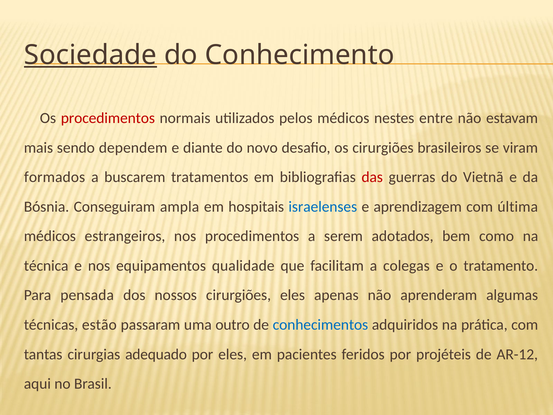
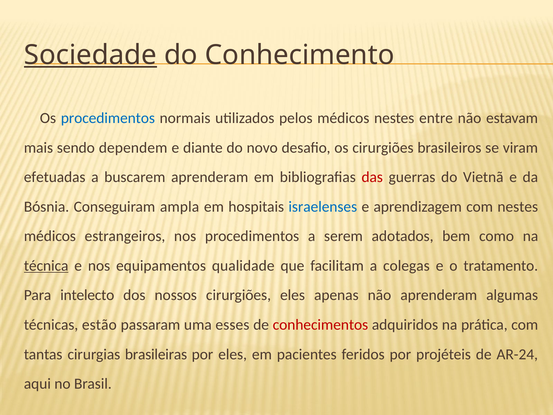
procedimentos colour: red -> blue (108, 118)
formados: formados -> efetuadas (55, 177)
buscarem tratamentos: tratamentos -> aprenderam (210, 177)
com última: última -> nestes (518, 207)
técnica underline: none -> present (46, 266)
pensada: pensada -> intelecto (87, 295)
outro: outro -> esses (232, 325)
conhecimentos colour: blue -> red (320, 325)
adequado: adequado -> brasileiras (156, 354)
AR-12: AR-12 -> AR-24 (517, 354)
